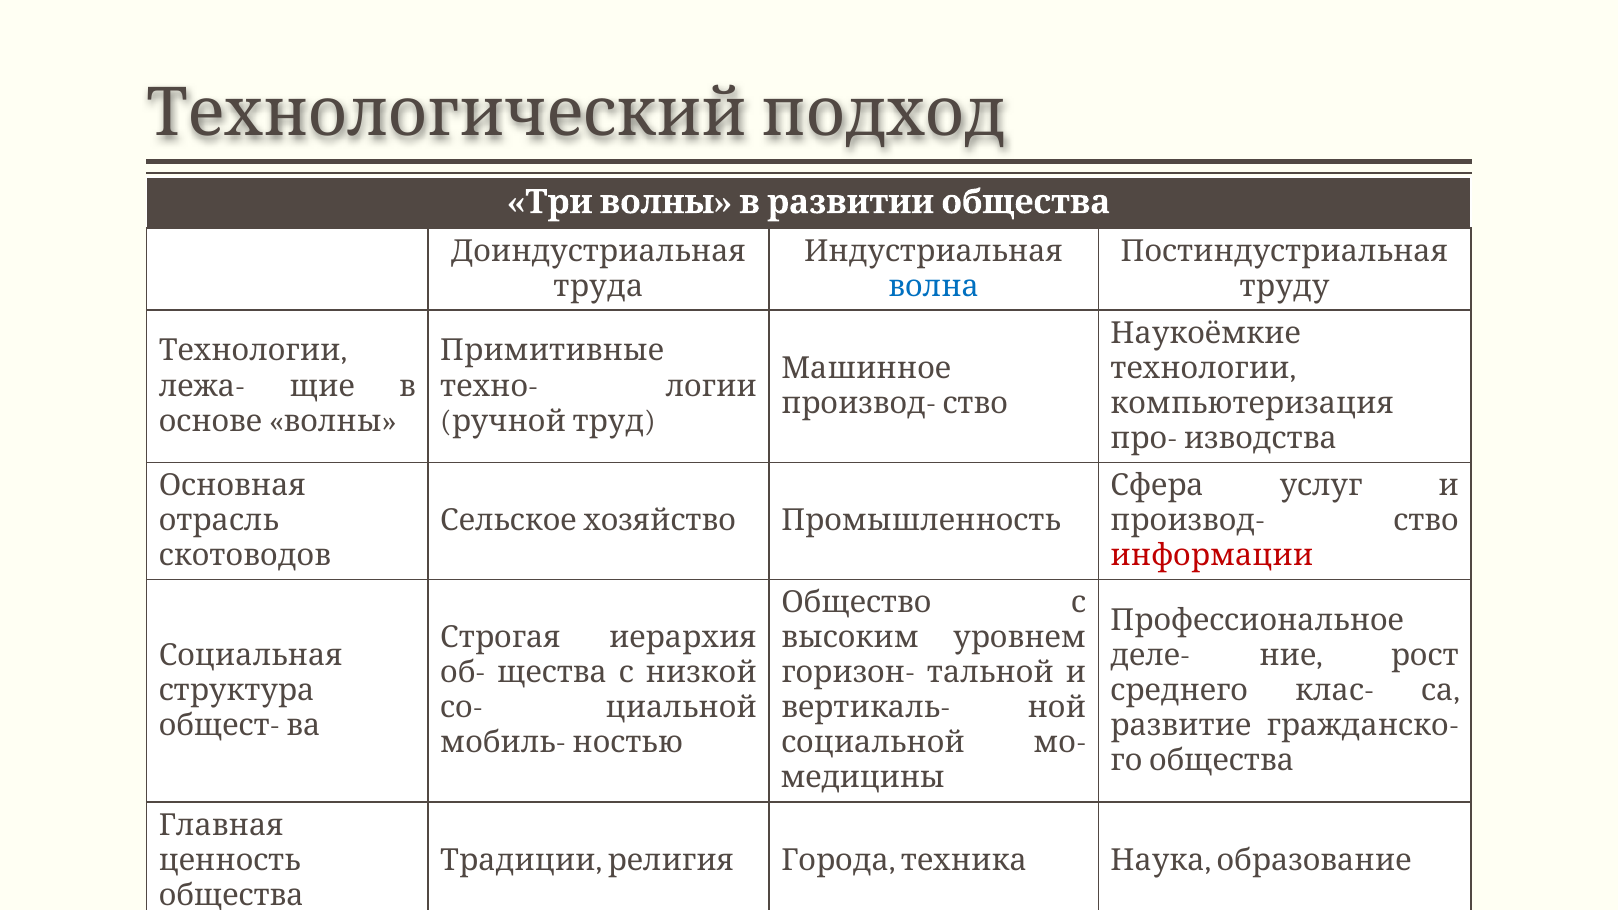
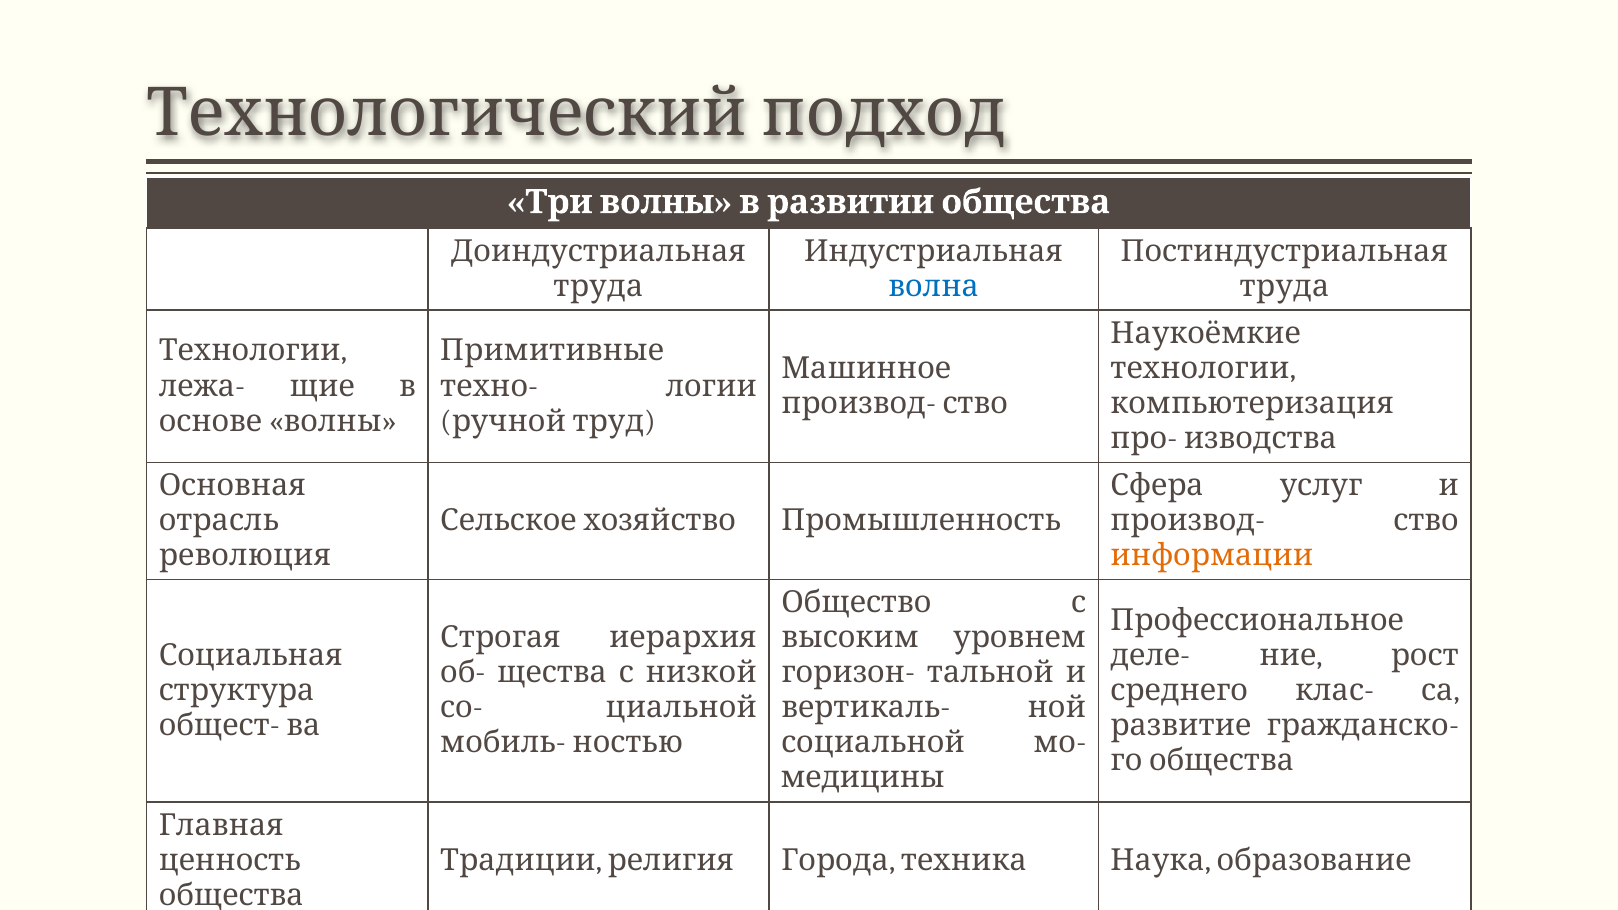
труду: труду -> труда (1284, 286)
скотоводов: скотоводов -> революция (245, 556)
информации colour: red -> orange (1212, 556)
